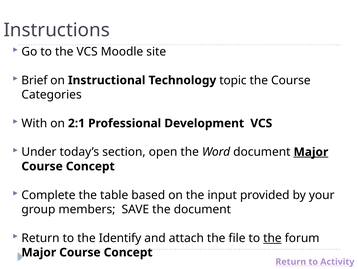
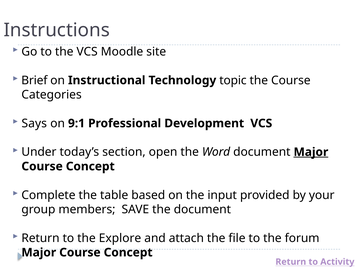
With: With -> Says (34, 123)
2:1: 2:1 -> 9:1 (77, 123)
Identify: Identify -> Explore (120, 238)
the underline: present -> none (272, 238)
